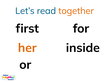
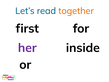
her colour: orange -> purple (27, 48)
